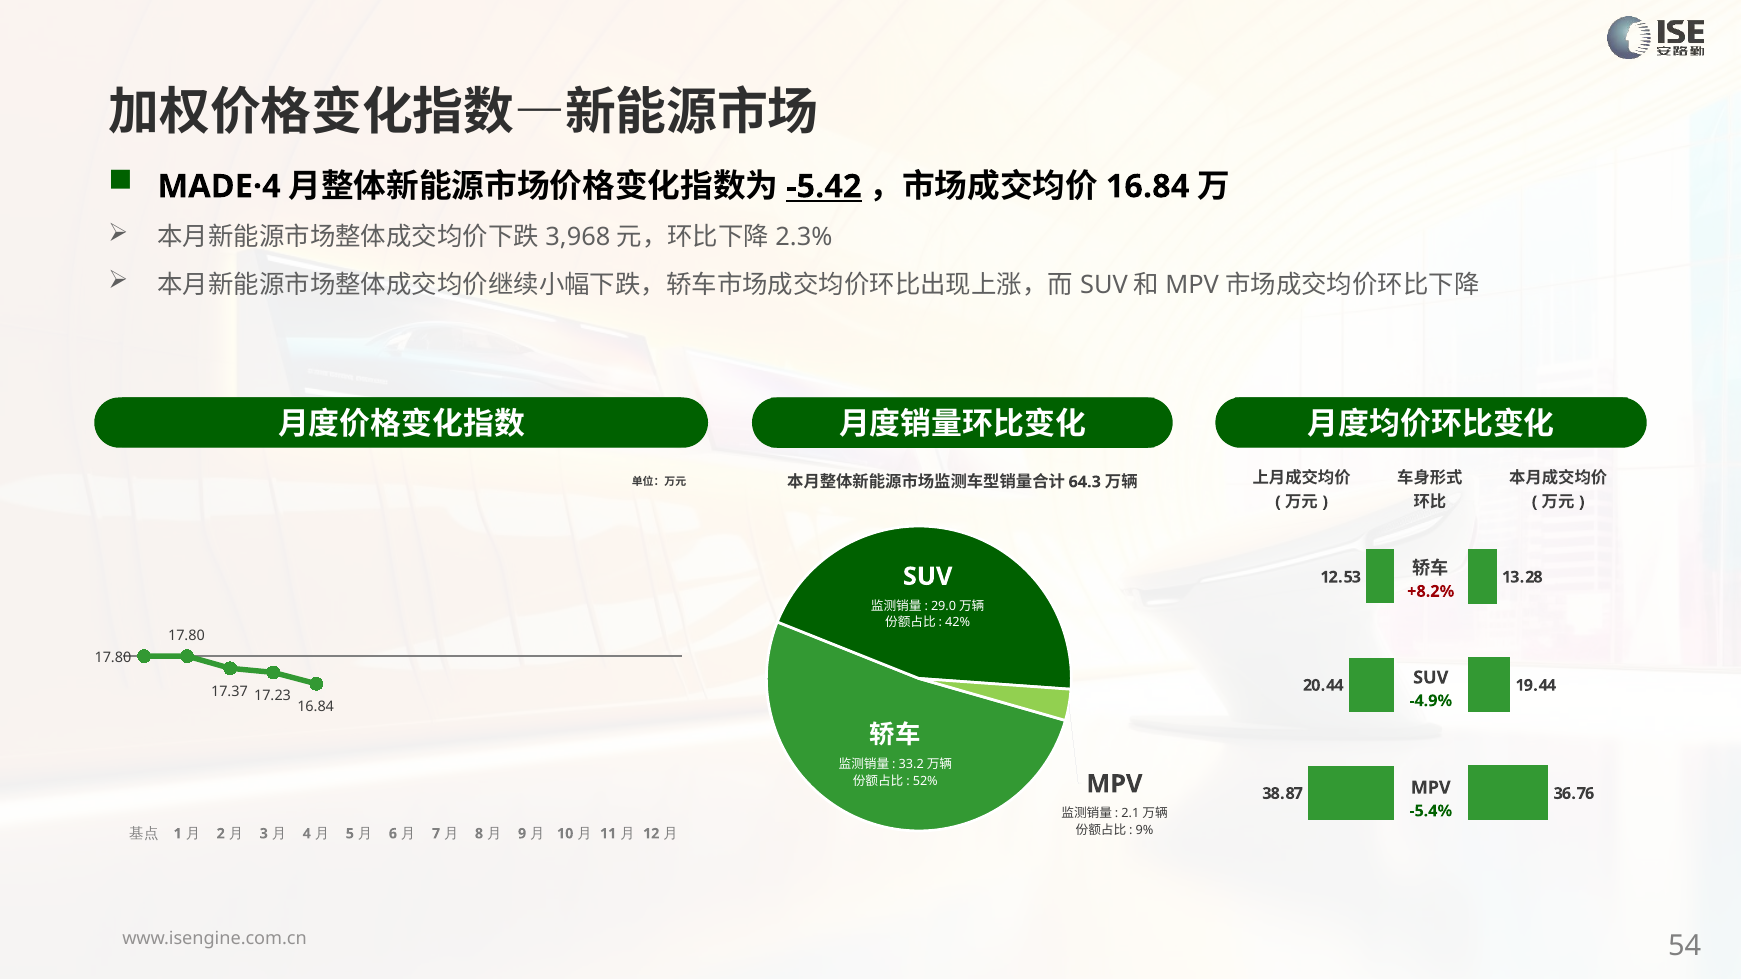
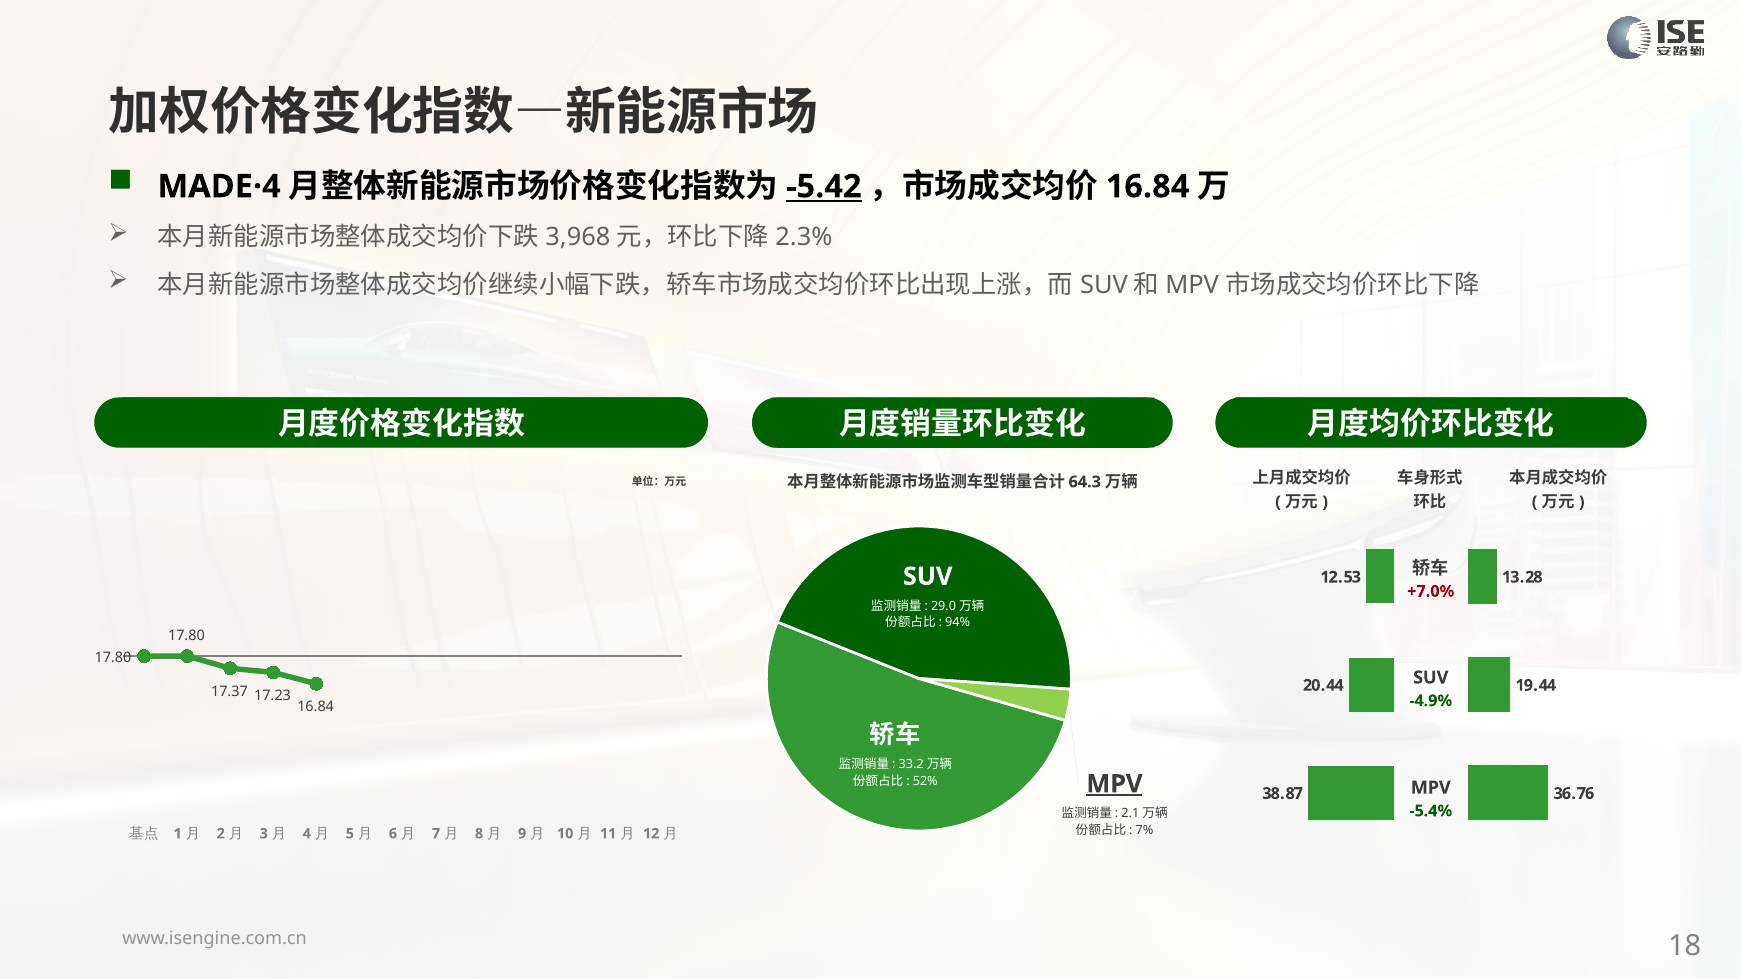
+8.2%: +8.2% -> +7.0% (1431, 592)
42%: 42% -> 94% (958, 623)
MPV underline: none -> present (1114, 784)
9%: 9% -> 7% (1145, 830)
54: 54 -> 18 (1685, 946)
